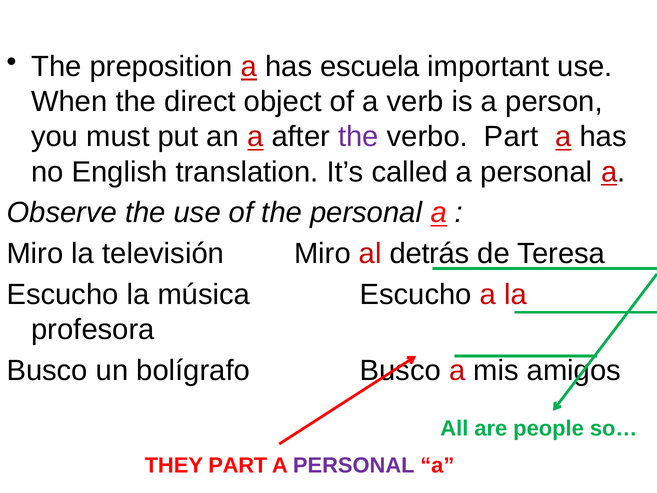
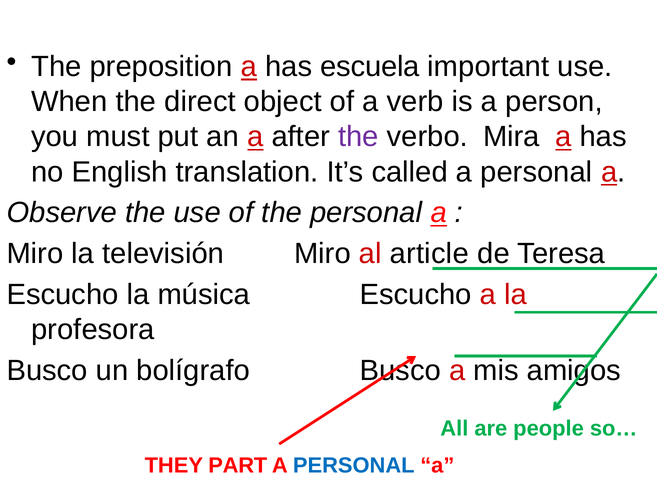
verbo Part: Part -> Mira (511, 137)
detrás: detrás -> article (429, 254)
PERSONAL colour: purple -> blue (354, 465)
